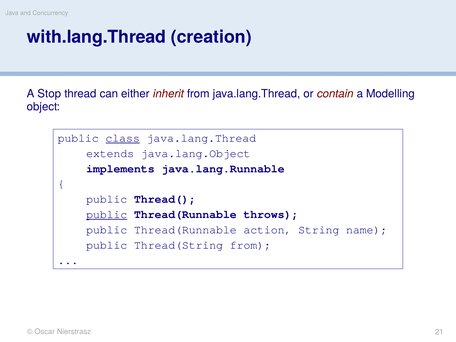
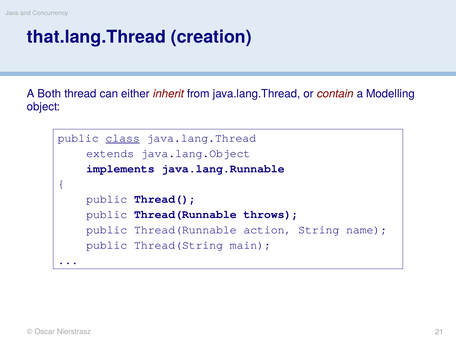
with.lang.Thread: with.lang.Thread -> that.lang.Thread (96, 37)
Stop: Stop -> Both (49, 94)
public underline: present -> none (107, 214)
Thread(String from: from -> main (250, 245)
